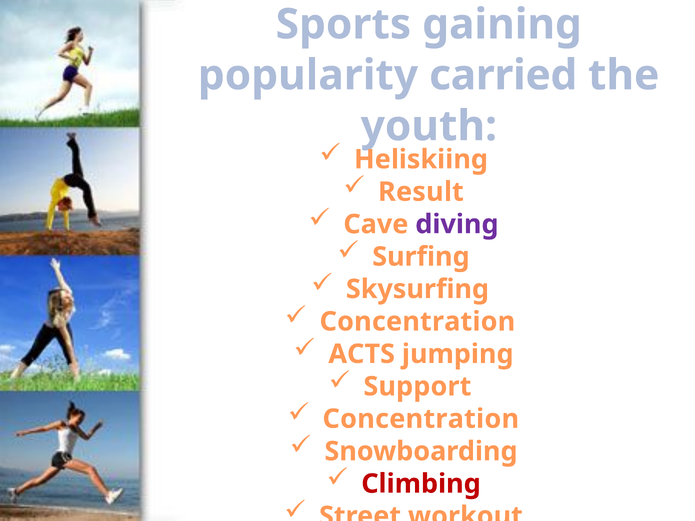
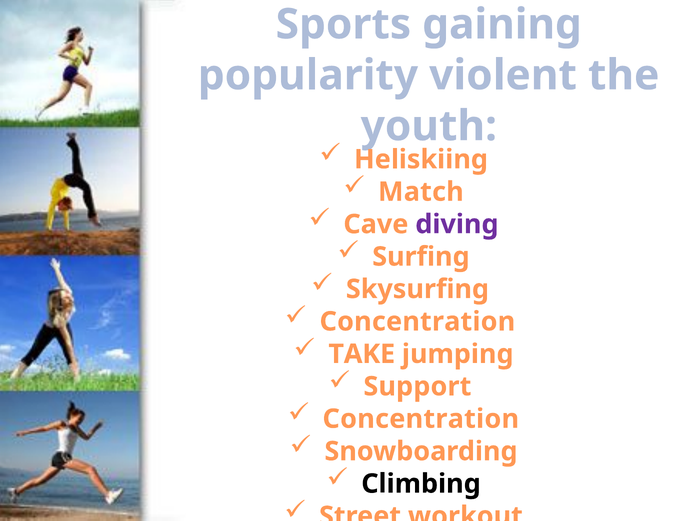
carried: carried -> violent (503, 75)
Result: Result -> Match (421, 192)
ACTS: ACTS -> TAKE (362, 354)
Climbing colour: red -> black (421, 484)
